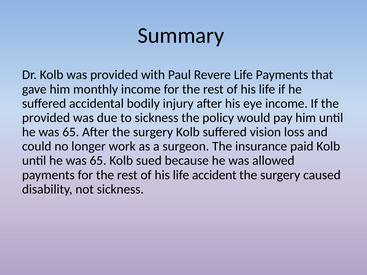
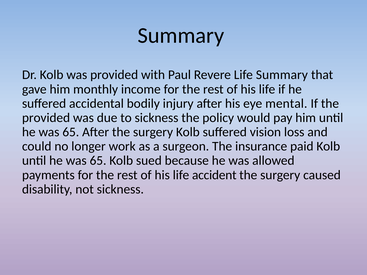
Life Payments: Payments -> Summary (282, 75)
eye income: income -> mental (286, 104)
